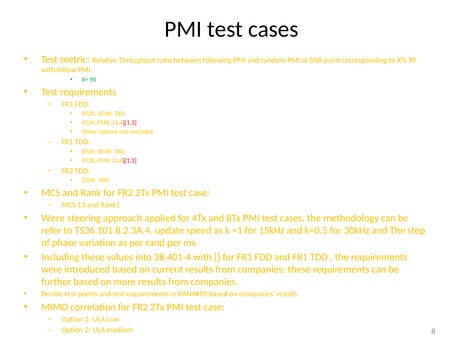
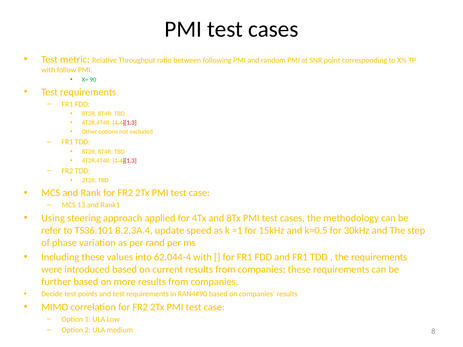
Were: Were -> Using (53, 218)
38.401-4: 38.401-4 -> 62.044-4 (173, 257)
